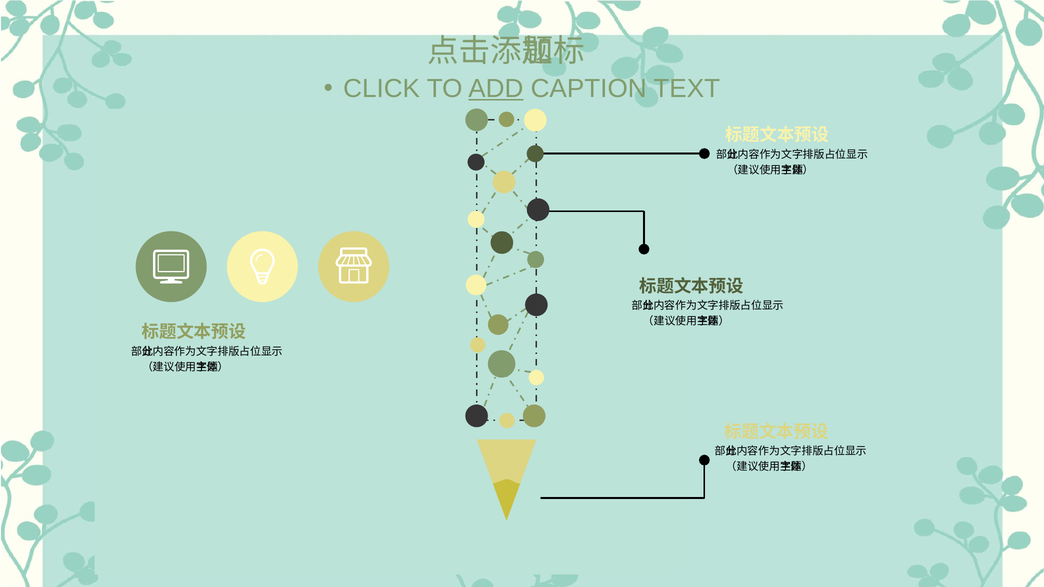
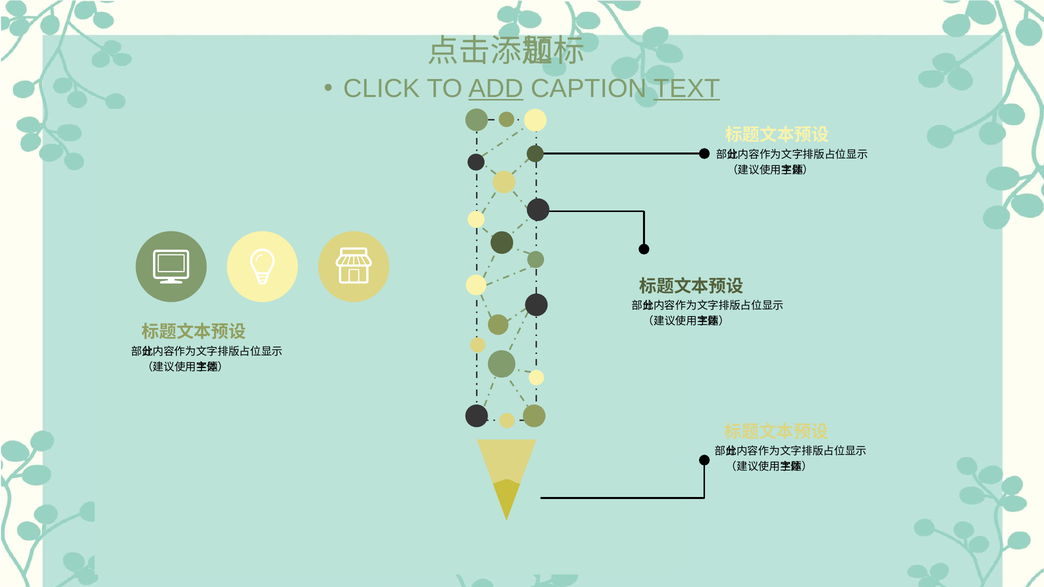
TEXT underline: none -> present (687, 88)
